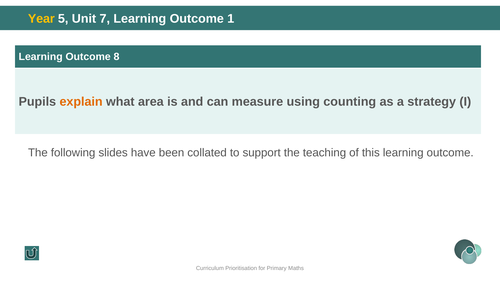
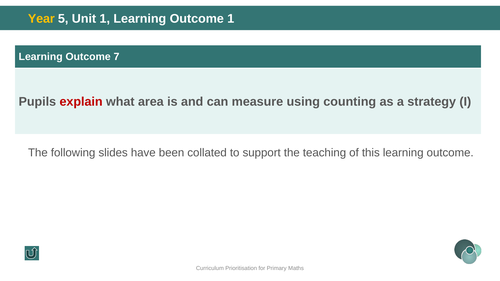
Unit 7: 7 -> 1 (105, 19)
8: 8 -> 7 (116, 57)
explain colour: orange -> red (81, 102)
